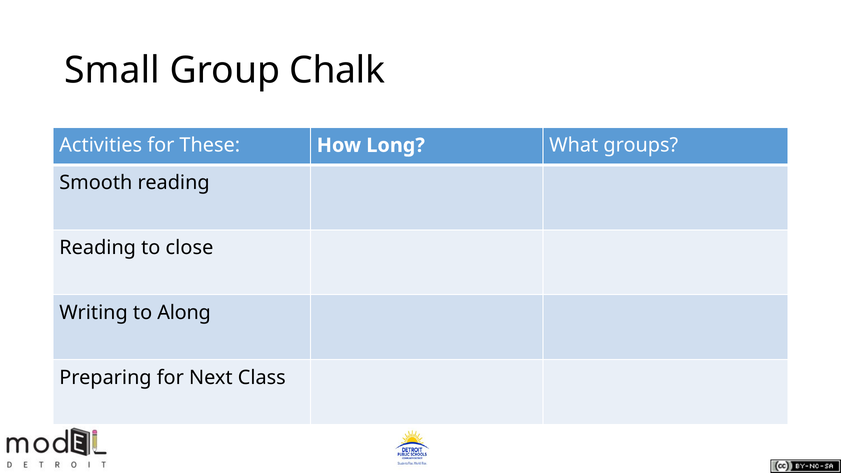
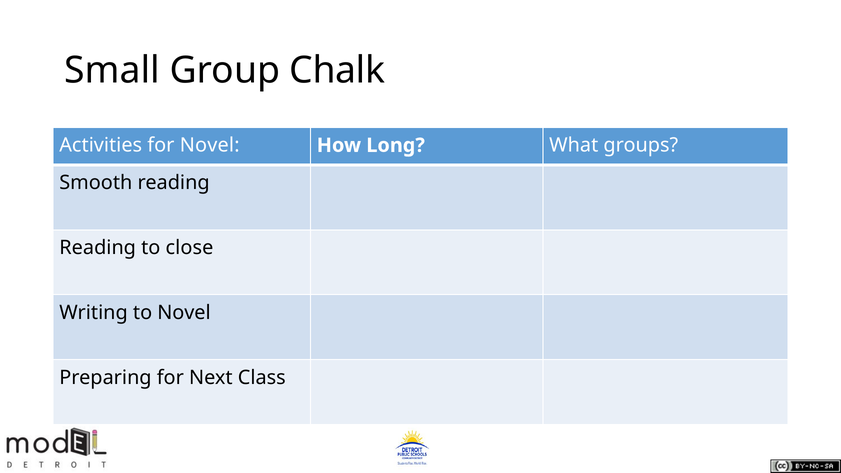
for These: These -> Novel (210, 145)
to Along: Along -> Novel (184, 313)
